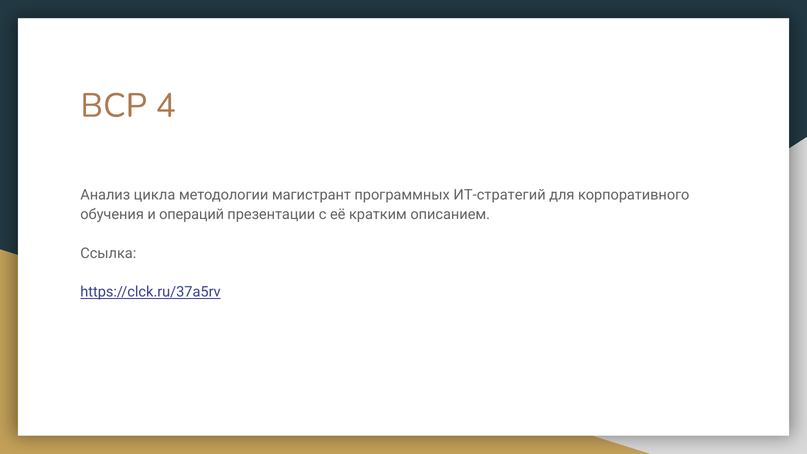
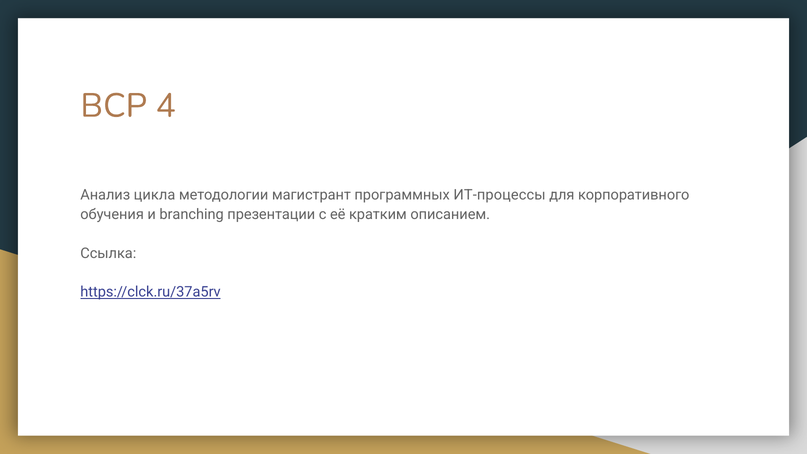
ИТ-стратегий: ИТ-стратегий -> ИТ-процессы (500, 195)
операций: операций -> branching (192, 214)
